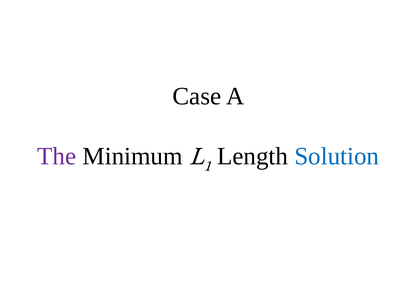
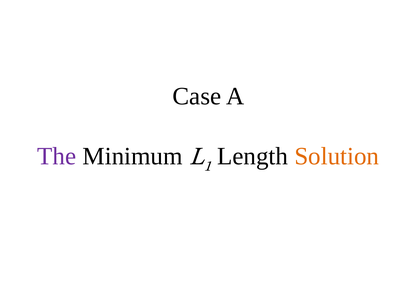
Solution colour: blue -> orange (337, 157)
